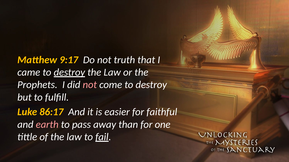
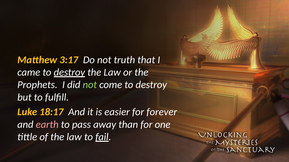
9:17: 9:17 -> 3:17 (69, 60)
not colour: pink -> light green (90, 85)
86:17: 86:17 -> 18:17 (51, 112)
faithful: faithful -> forever (162, 112)
